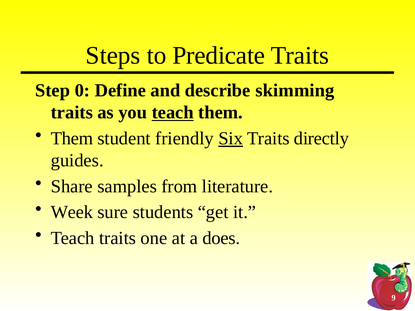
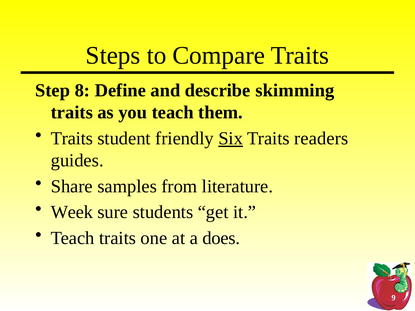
Predicate: Predicate -> Compare (219, 55)
0: 0 -> 8 (82, 91)
teach underline: present -> none (173, 113)
Them: Them -> Traits (72, 138)
directly: directly -> readers (321, 138)
